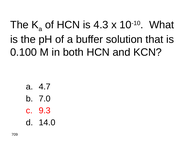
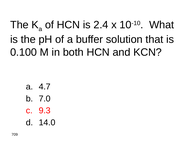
4.3: 4.3 -> 2.4 (101, 25)
